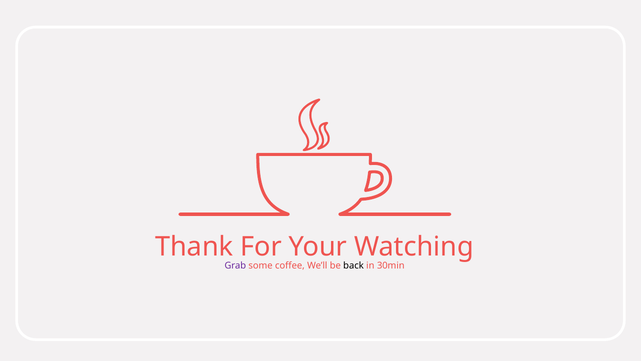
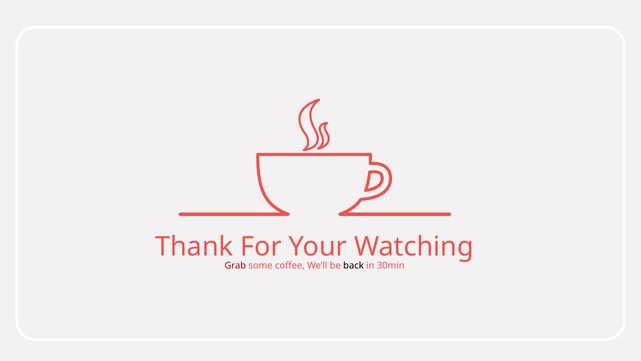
Grab colour: purple -> red (235, 265)
